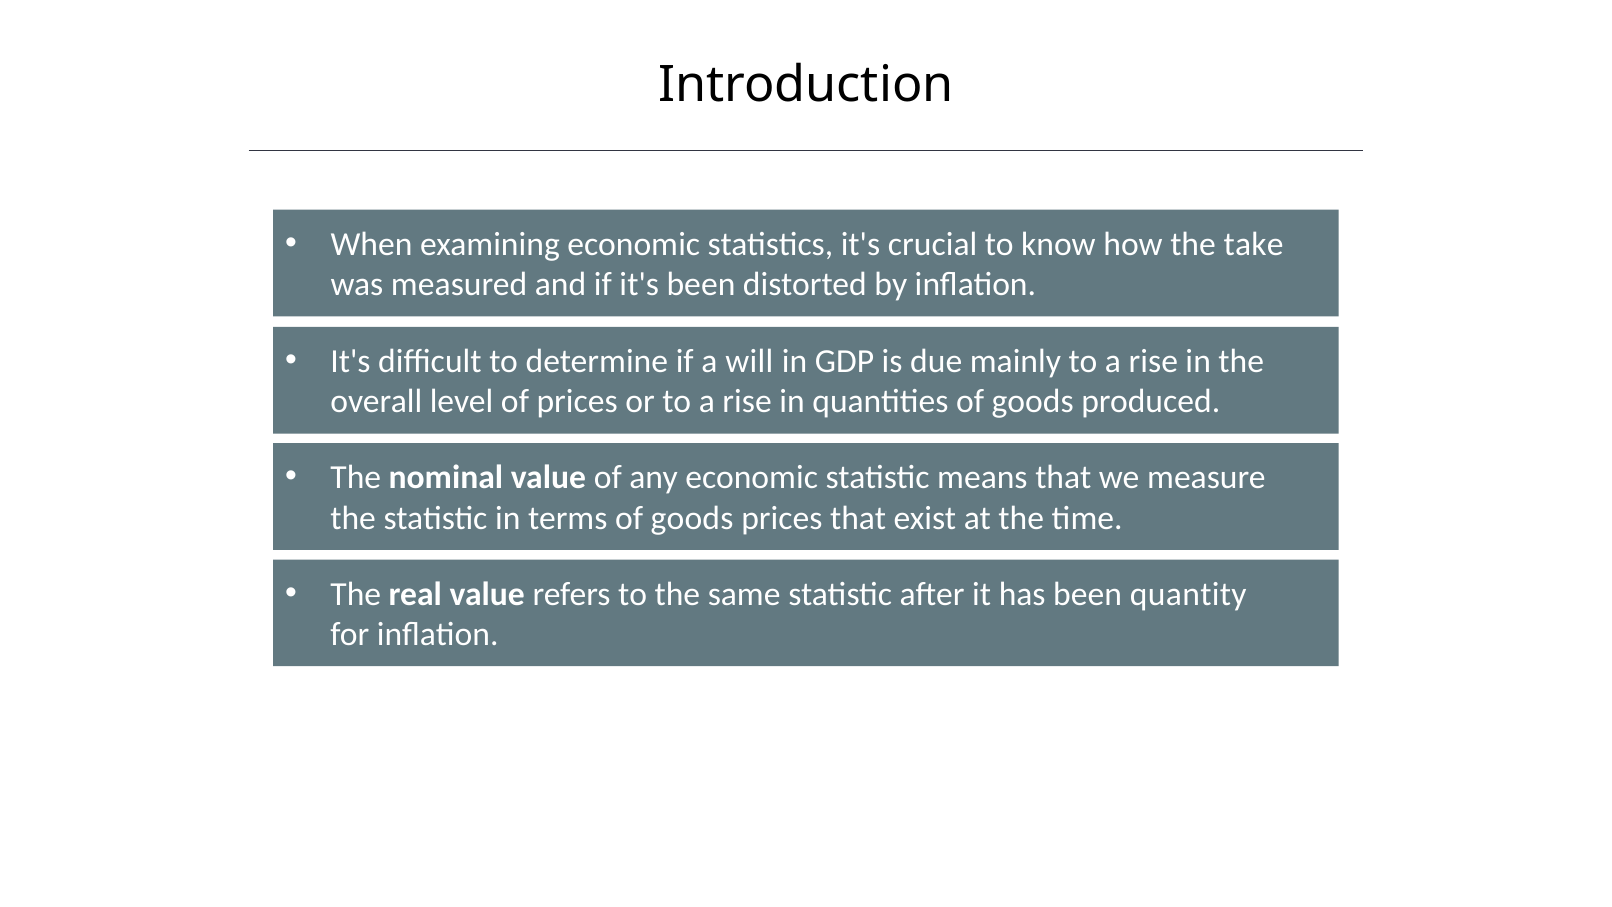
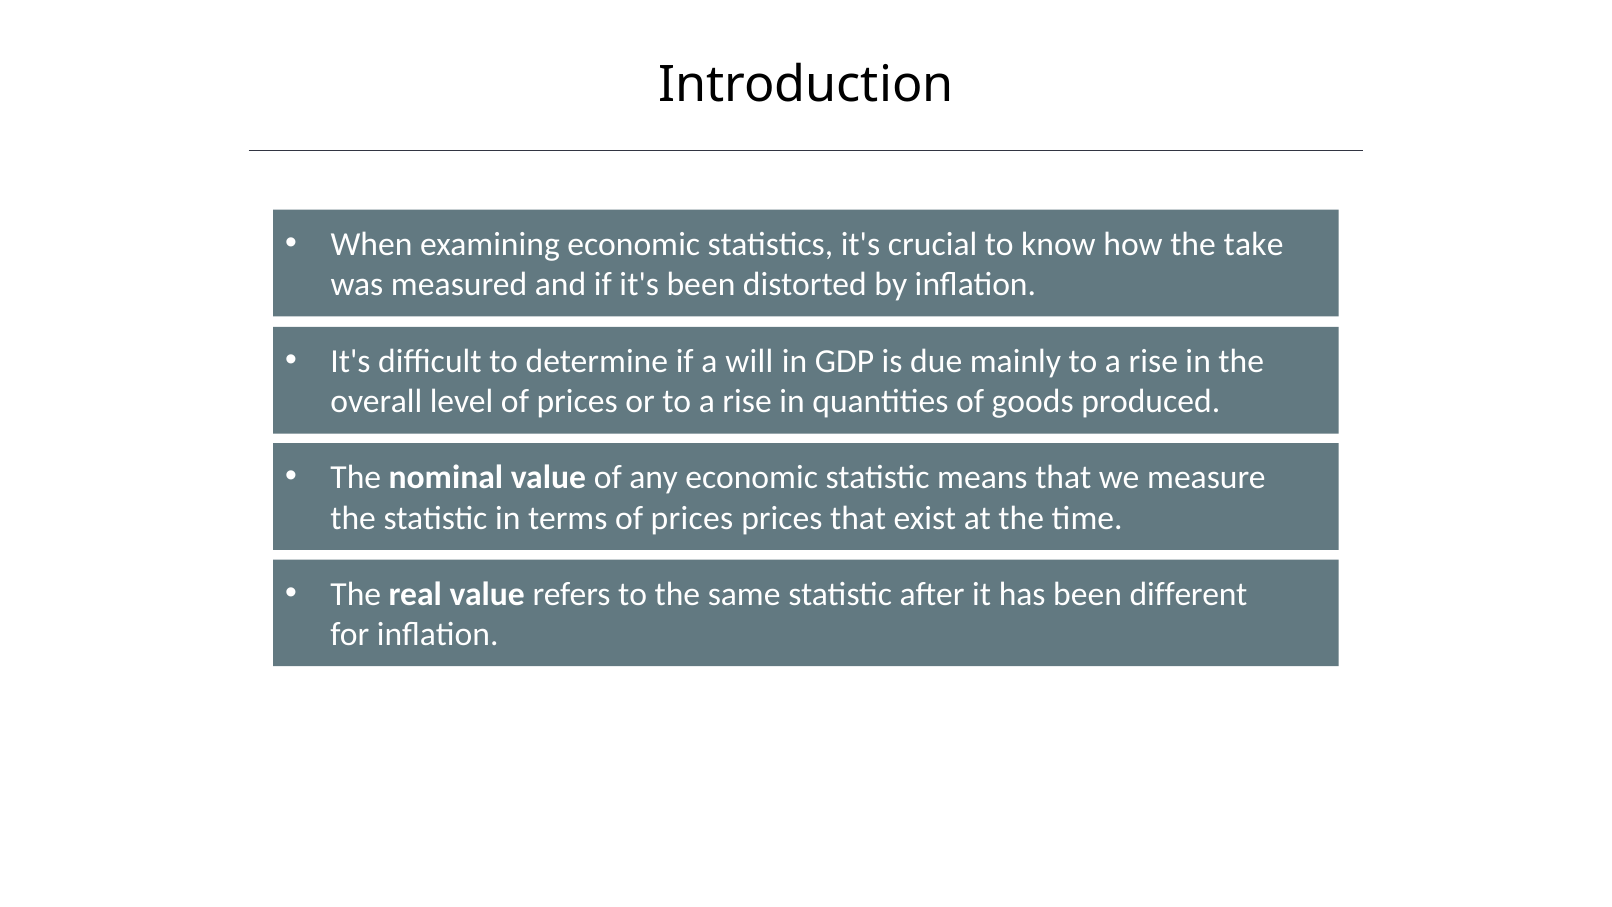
terms of goods: goods -> prices (692, 518)
quantity: quantity -> different (1189, 594)
